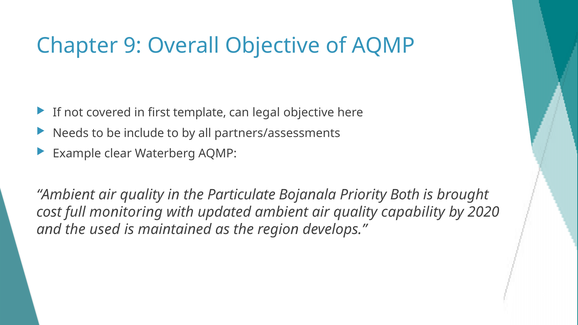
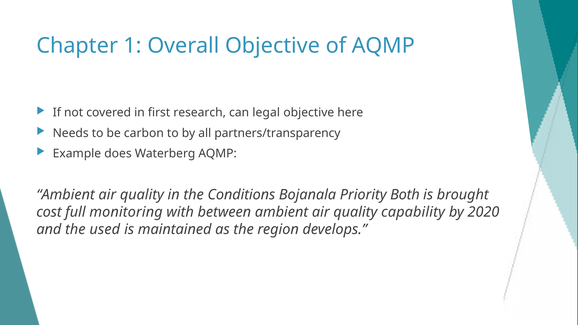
9: 9 -> 1 (133, 46)
template: template -> research (200, 113)
include: include -> carbon (144, 133)
partners/assessments: partners/assessments -> partners/transparency (277, 133)
clear: clear -> does (118, 154)
Particulate: Particulate -> Conditions (241, 195)
updated: updated -> between (224, 212)
